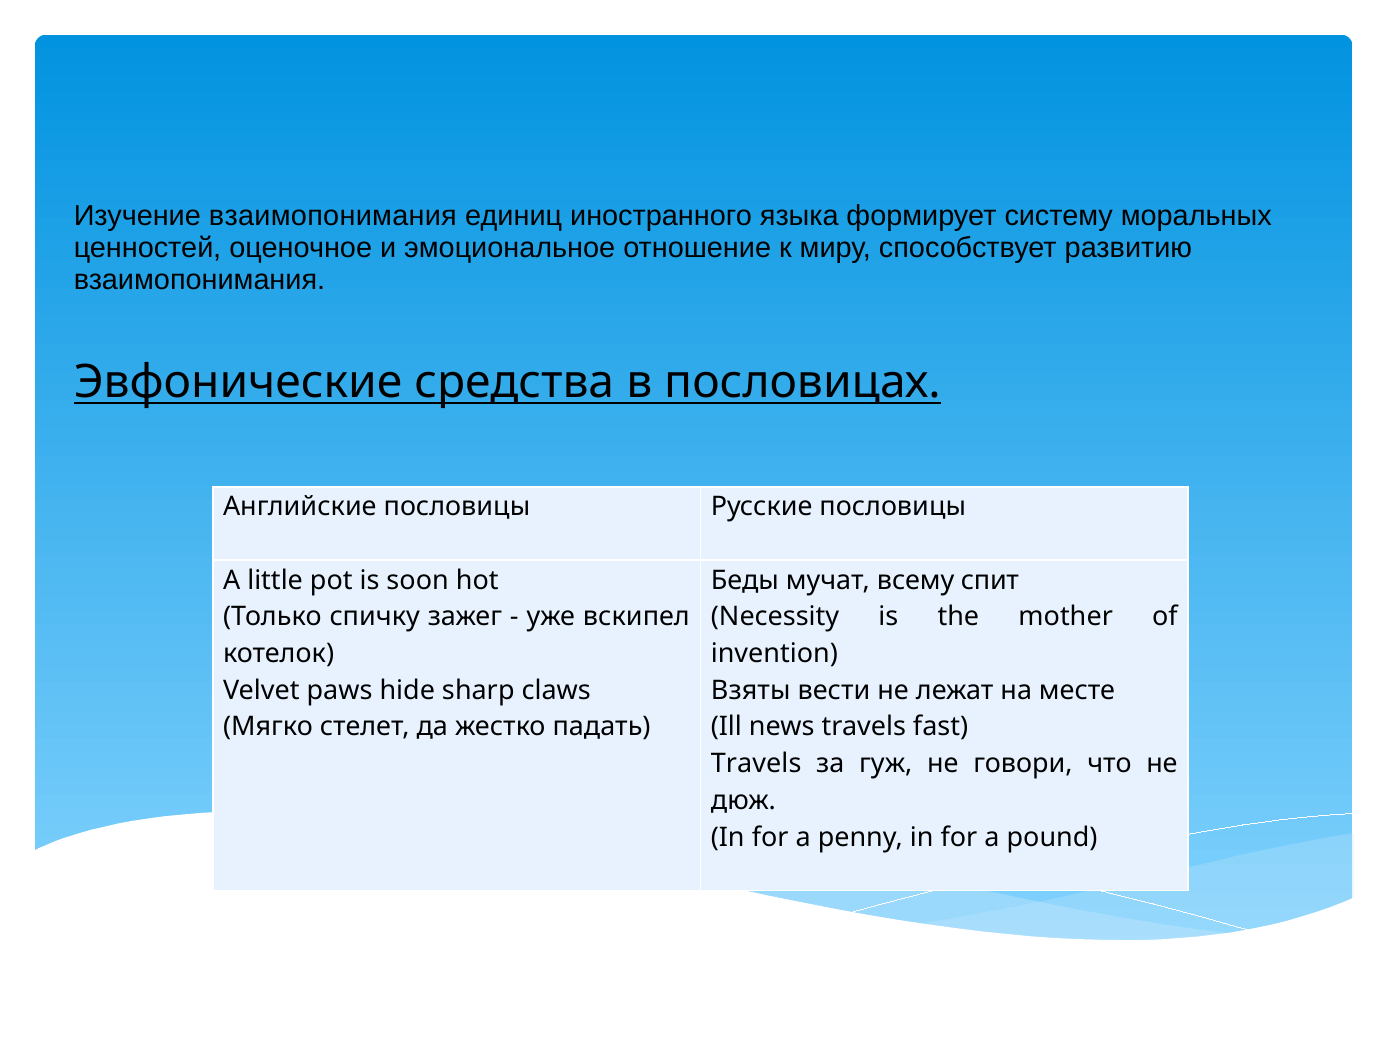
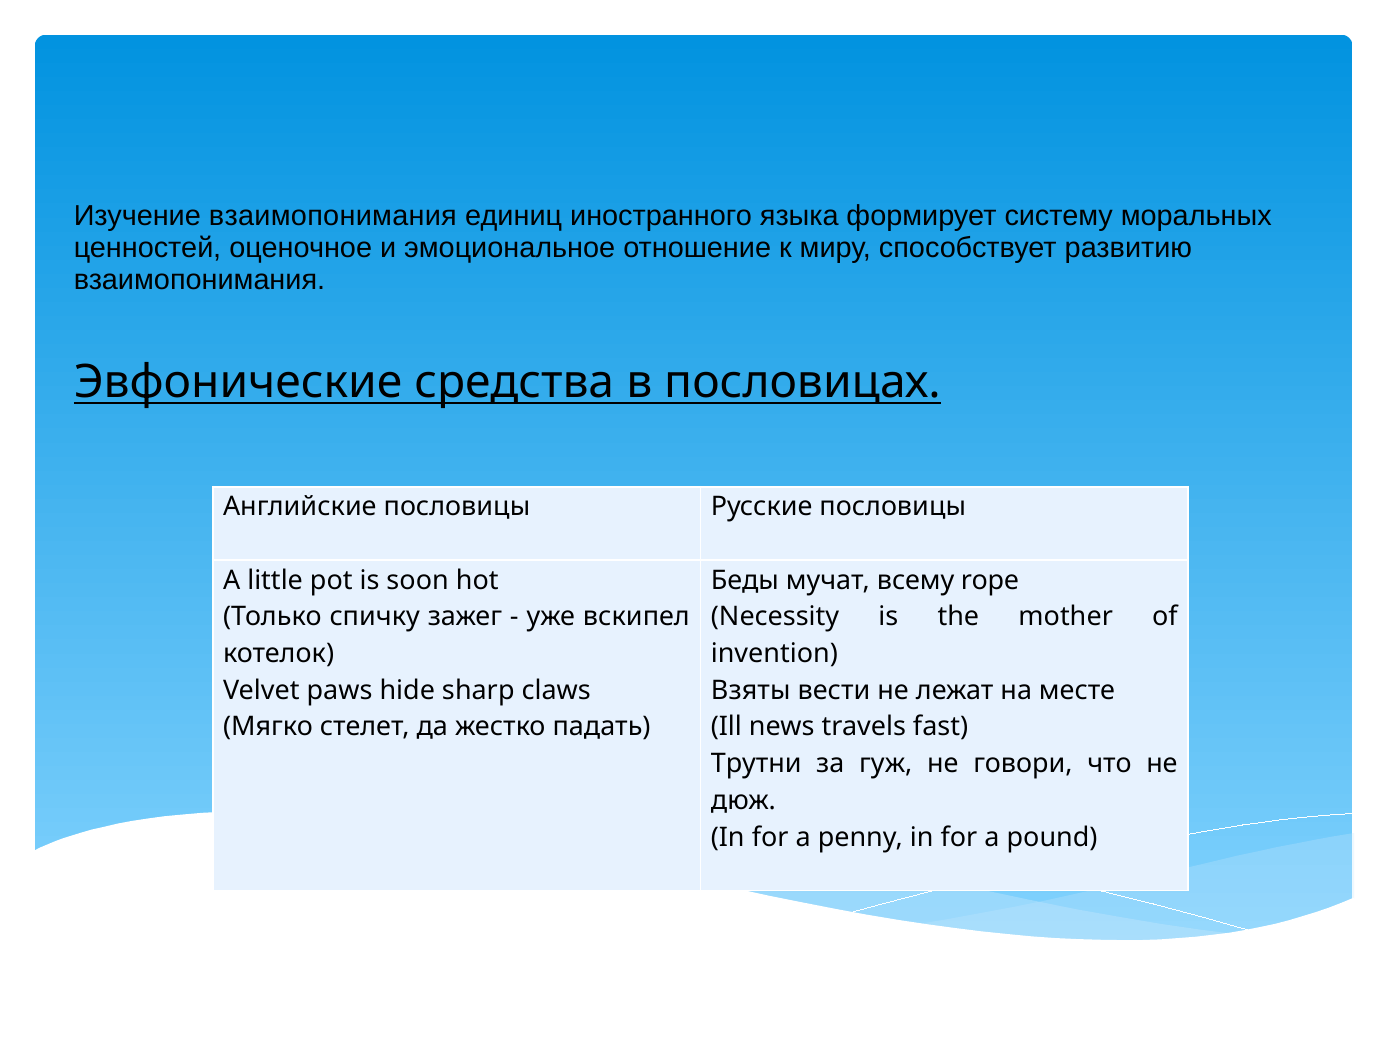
спит: спит -> rope (990, 580)
Travels: Travels -> Трутни (756, 764)
